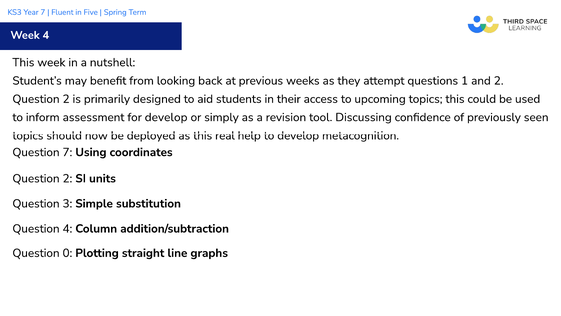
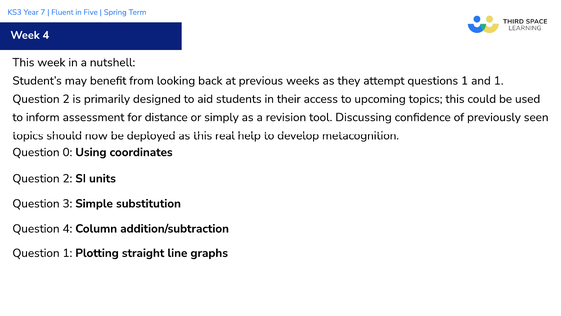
and 2: 2 -> 1 (499, 81)
for develop: develop -> distance (166, 117)
Question 7: 7 -> 0 (67, 152)
Question 0: 0 -> 1 (67, 253)
